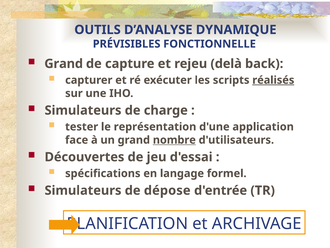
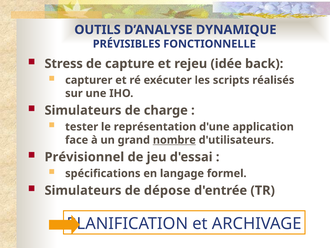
Grand: Grand -> Stress (64, 64)
delà: delà -> idée (226, 64)
réalisés underline: present -> none (273, 80)
Découvertes: Découvertes -> Prévisionnel (84, 157)
